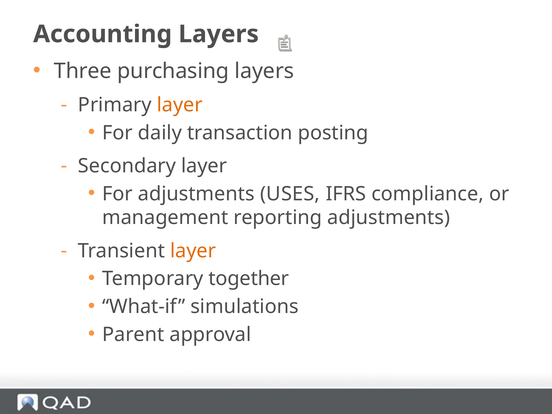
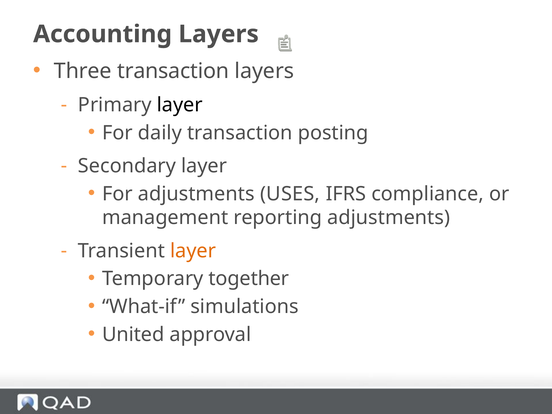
Three purchasing: purchasing -> transaction (173, 71)
layer colour: orange -> black (180, 105)
Parent: Parent -> United (133, 334)
